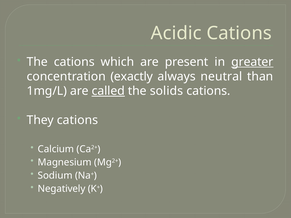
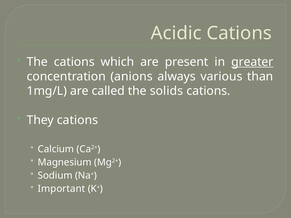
exactly: exactly -> anions (132, 76)
neutral: neutral -> various (221, 76)
called underline: present -> none (108, 91)
Negatively: Negatively -> Important (62, 189)
